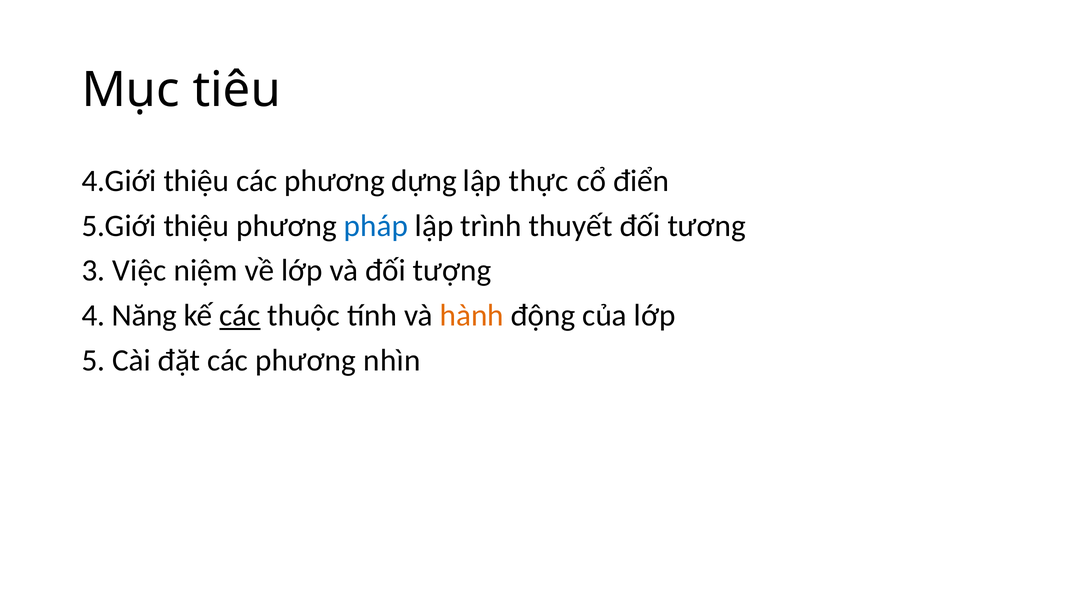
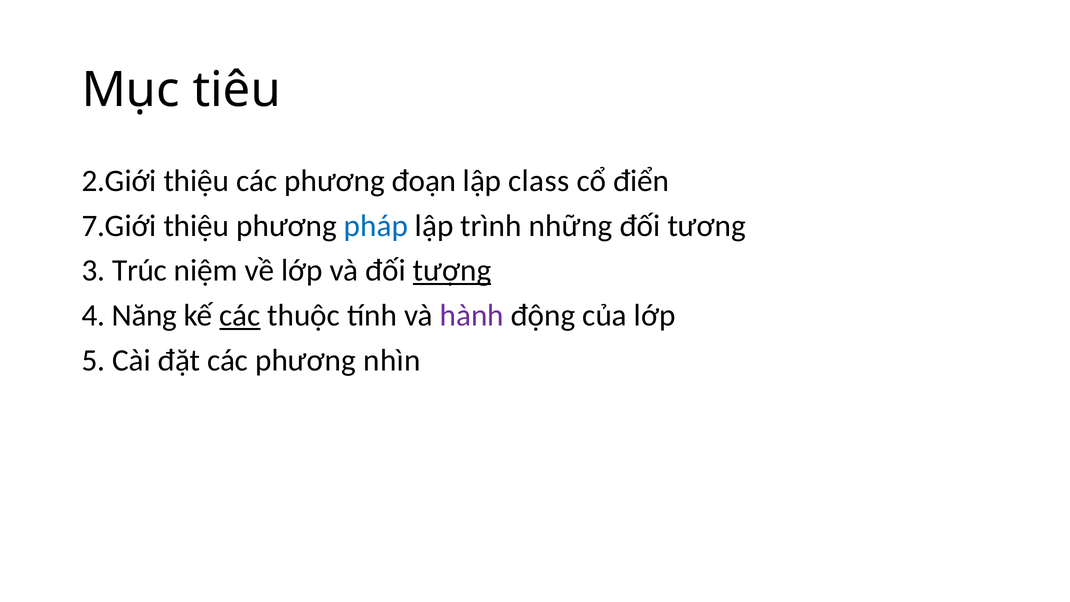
4.Giới: 4.Giới -> 2.Giới (119, 181)
dựng: dựng -> đoạn (424, 181)
thực: thực -> class (539, 181)
5.Giới: 5.Giới -> 7.Giới (119, 226)
thuyết: thuyết -> những (570, 226)
Việc: Việc -> Trúc (140, 271)
tượng underline: none -> present (452, 271)
hành colour: orange -> purple (472, 315)
